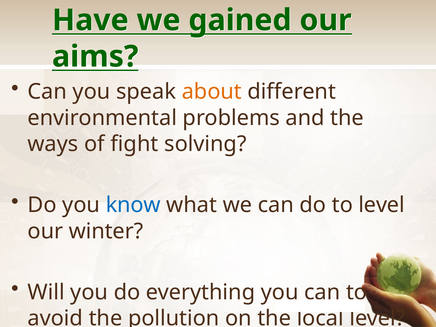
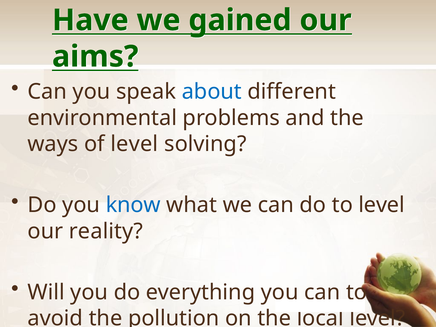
about colour: orange -> blue (212, 92)
of fight: fight -> level (134, 144)
winter: winter -> reality (106, 231)
